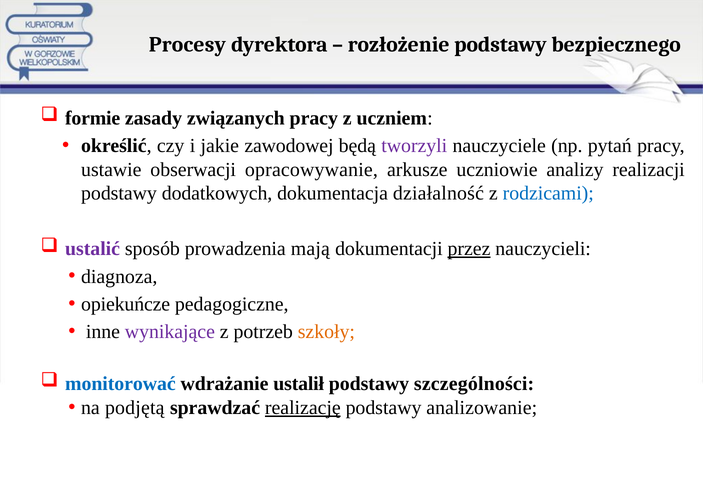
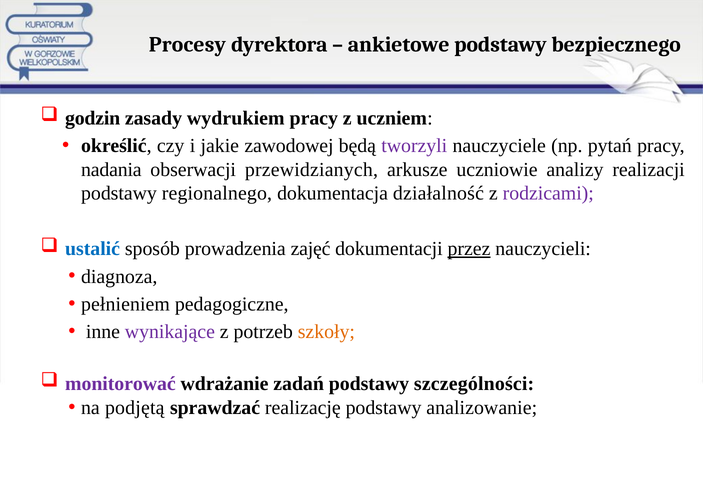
rozłożenie: rozłożenie -> ankietowe (399, 45)
formie: formie -> godzin (93, 118)
związanych: związanych -> wydrukiem (236, 118)
ustawie: ustawie -> nadania (111, 169)
opracowywanie: opracowywanie -> przewidzianych (311, 169)
dodatkowych: dodatkowych -> regionalnego (217, 193)
rodzicami colour: blue -> purple (548, 193)
ustalić colour: purple -> blue (93, 249)
mają: mają -> zajęć (311, 249)
opiekuńcze: opiekuńcze -> pełnieniem (126, 304)
monitorować colour: blue -> purple (120, 383)
ustalił: ustalił -> zadań (299, 383)
realizację underline: present -> none (303, 407)
